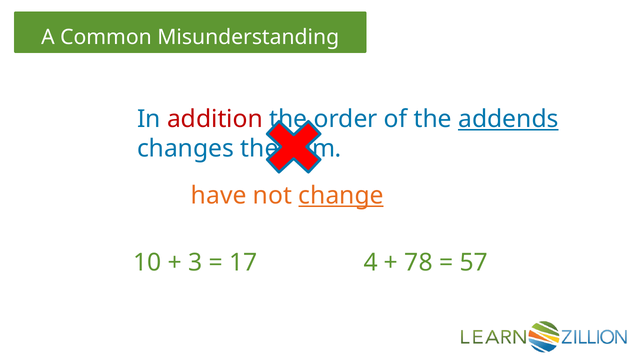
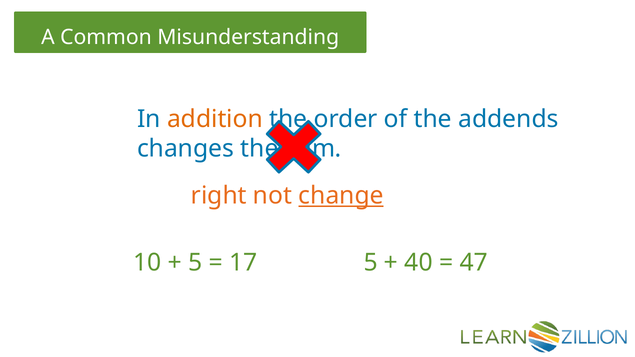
addition colour: red -> orange (215, 119)
addends underline: present -> none (508, 119)
have: have -> right (219, 196)
3: 3 -> 5 (195, 263)
17 4: 4 -> 5 (371, 263)
78: 78 -> 40 (419, 263)
57: 57 -> 47 (474, 263)
